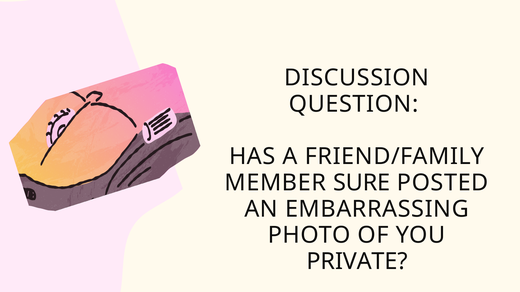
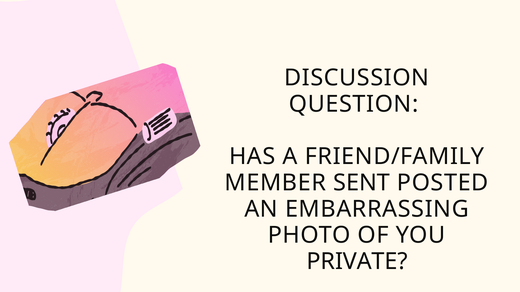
SURE: SURE -> SENT (362, 183)
